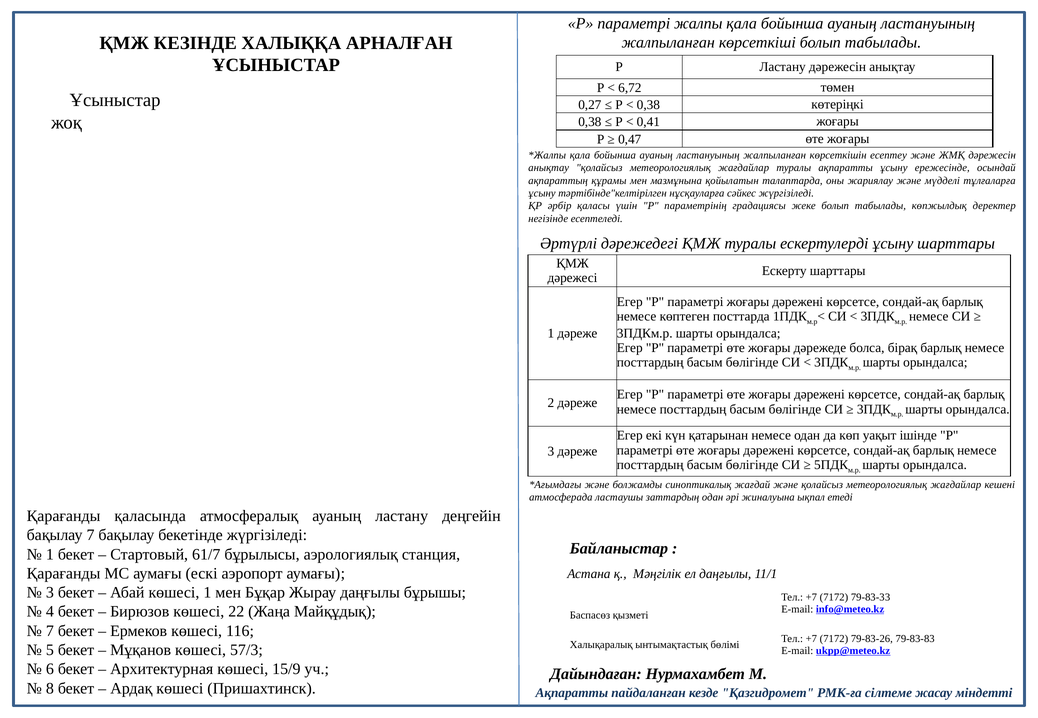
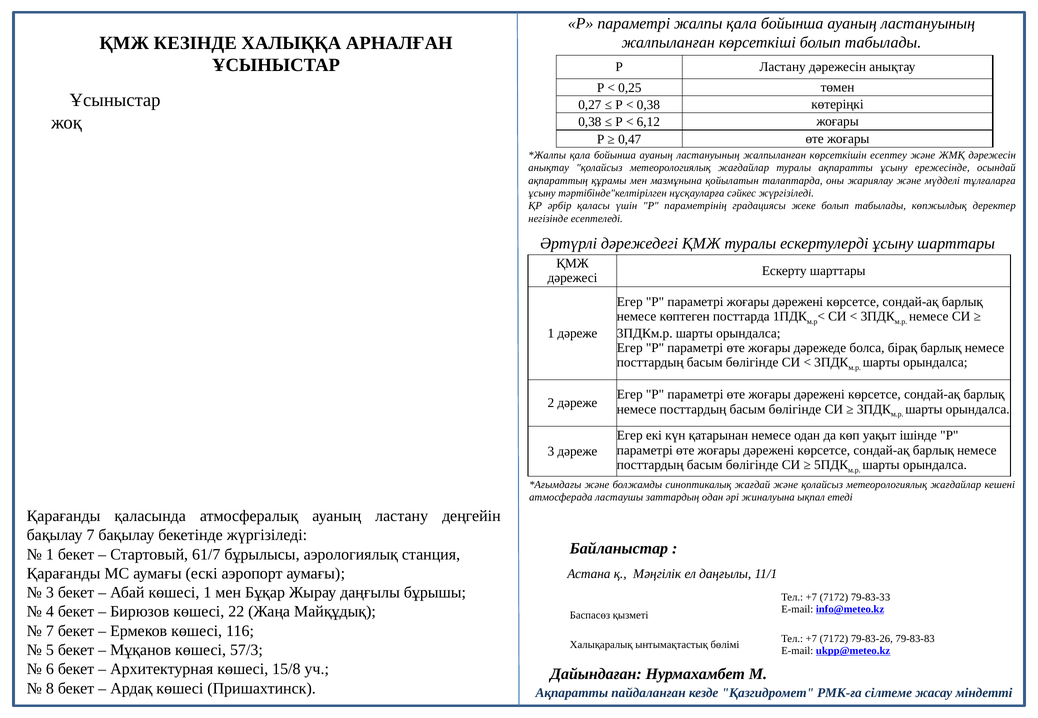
6,72: 6,72 -> 0,25 (630, 88)
0,41: 0,41 -> 6,12 (648, 122)
15/9: 15/9 -> 15/8 (286, 670)
